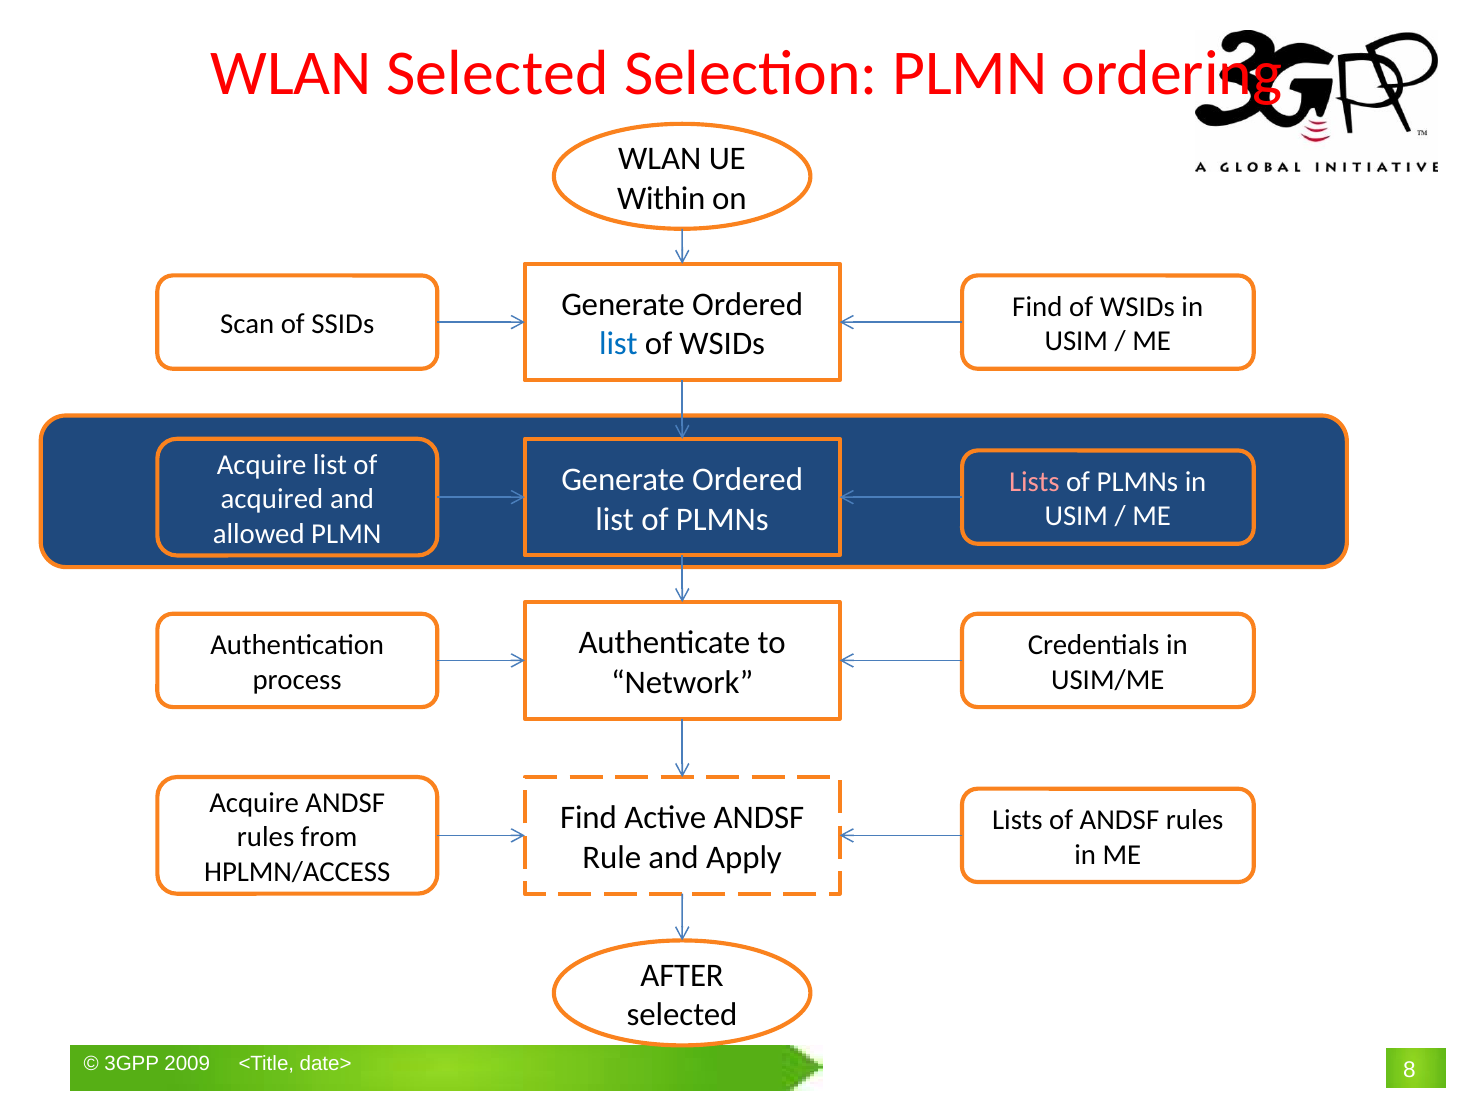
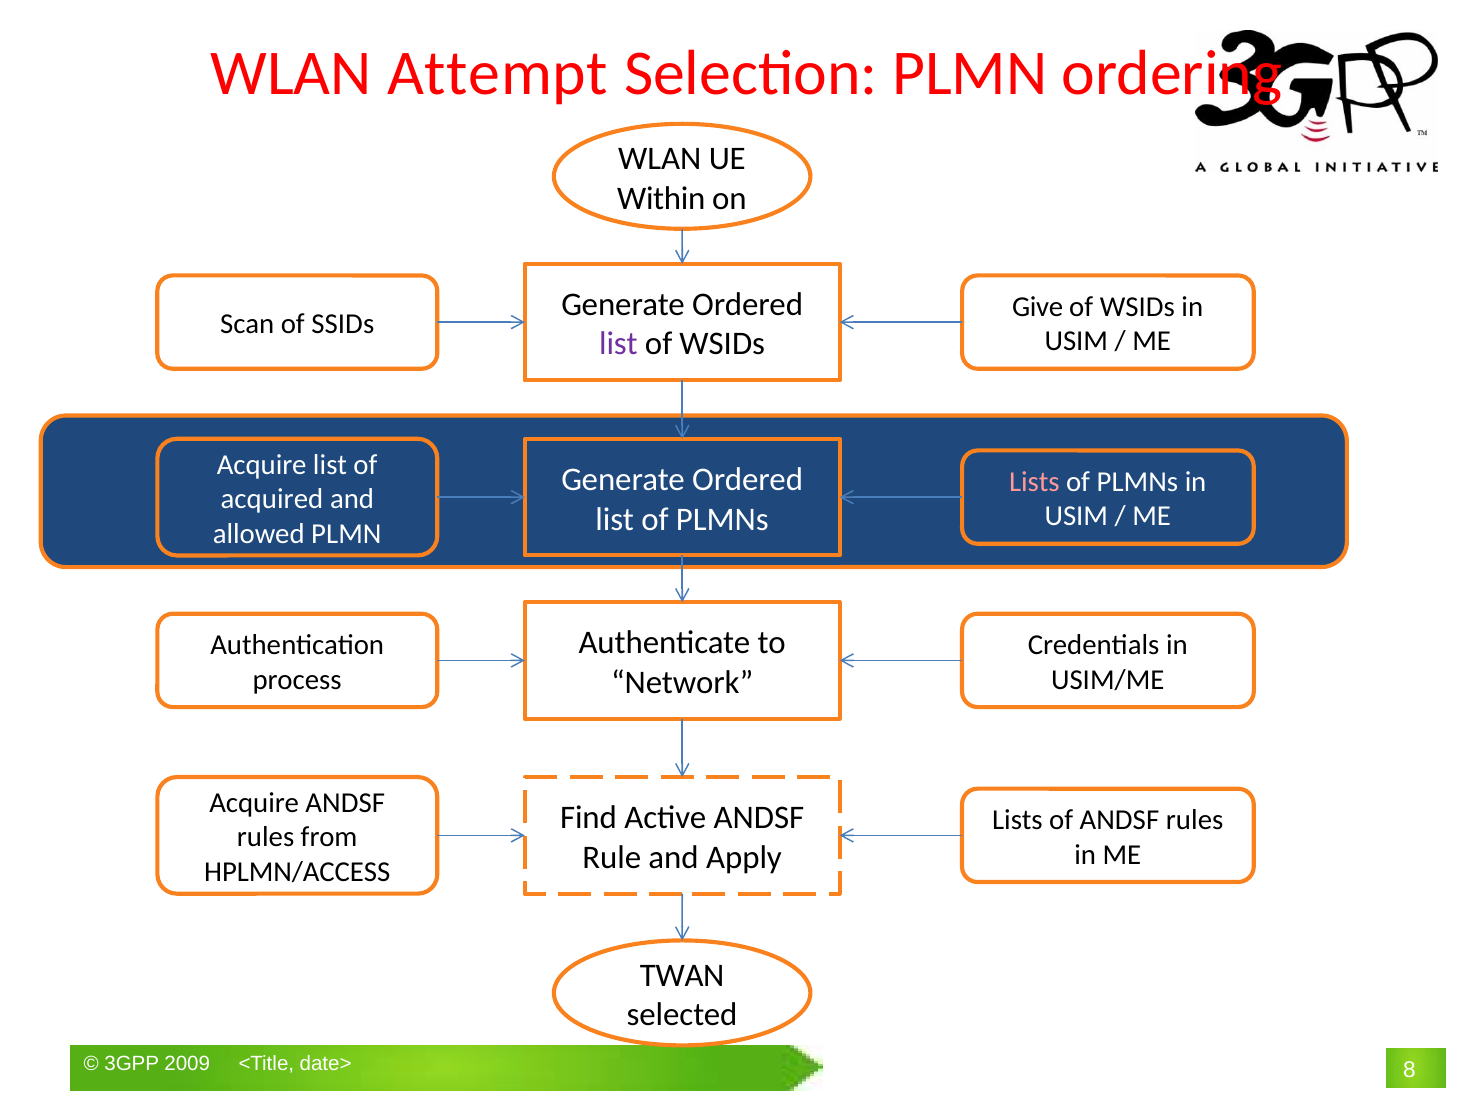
WLAN Selected: Selected -> Attempt (498, 73)
Find: Find -> Give (1038, 307)
list colour: blue -> purple (618, 344)
AFTER: AFTER -> TWAN (682, 975)
